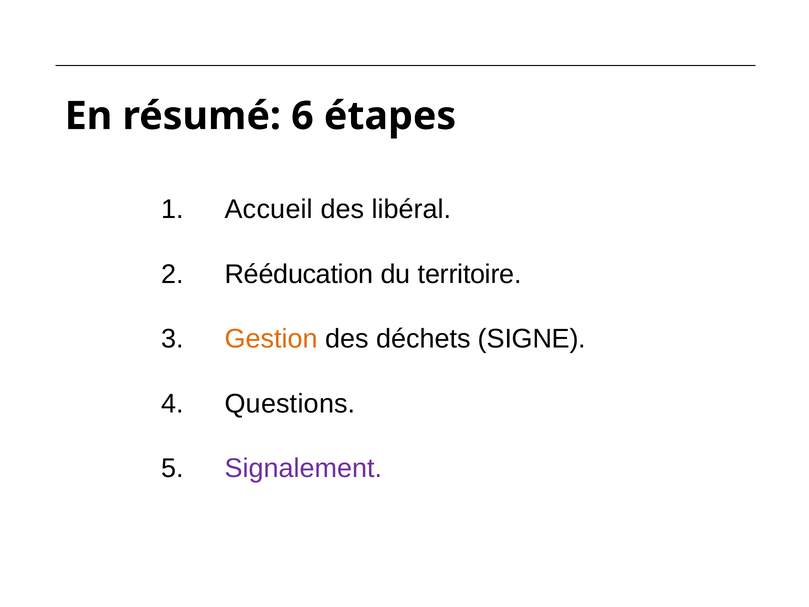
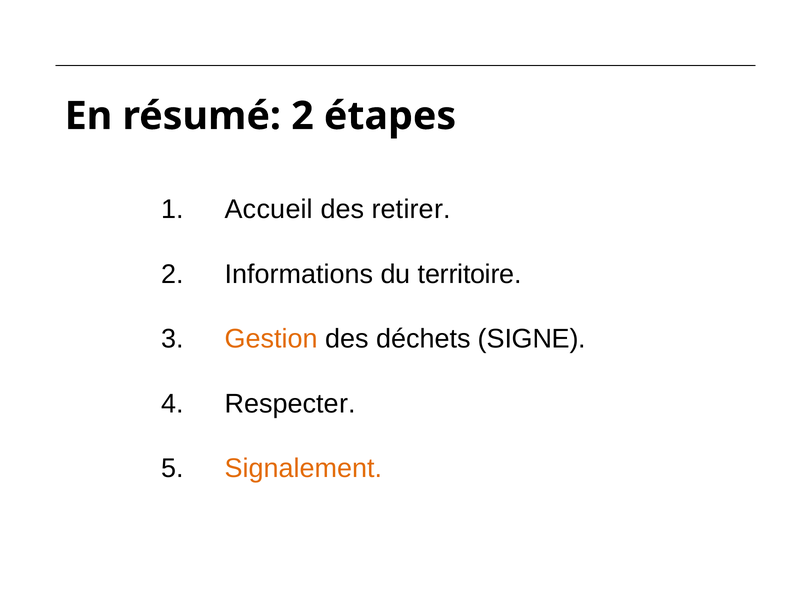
résumé 6: 6 -> 2 (302, 116)
libéral: libéral -> retirer (411, 209)
Rééducation: Rééducation -> Informations (299, 274)
Questions: Questions -> Respecter (290, 403)
Signalement colour: purple -> orange (303, 468)
